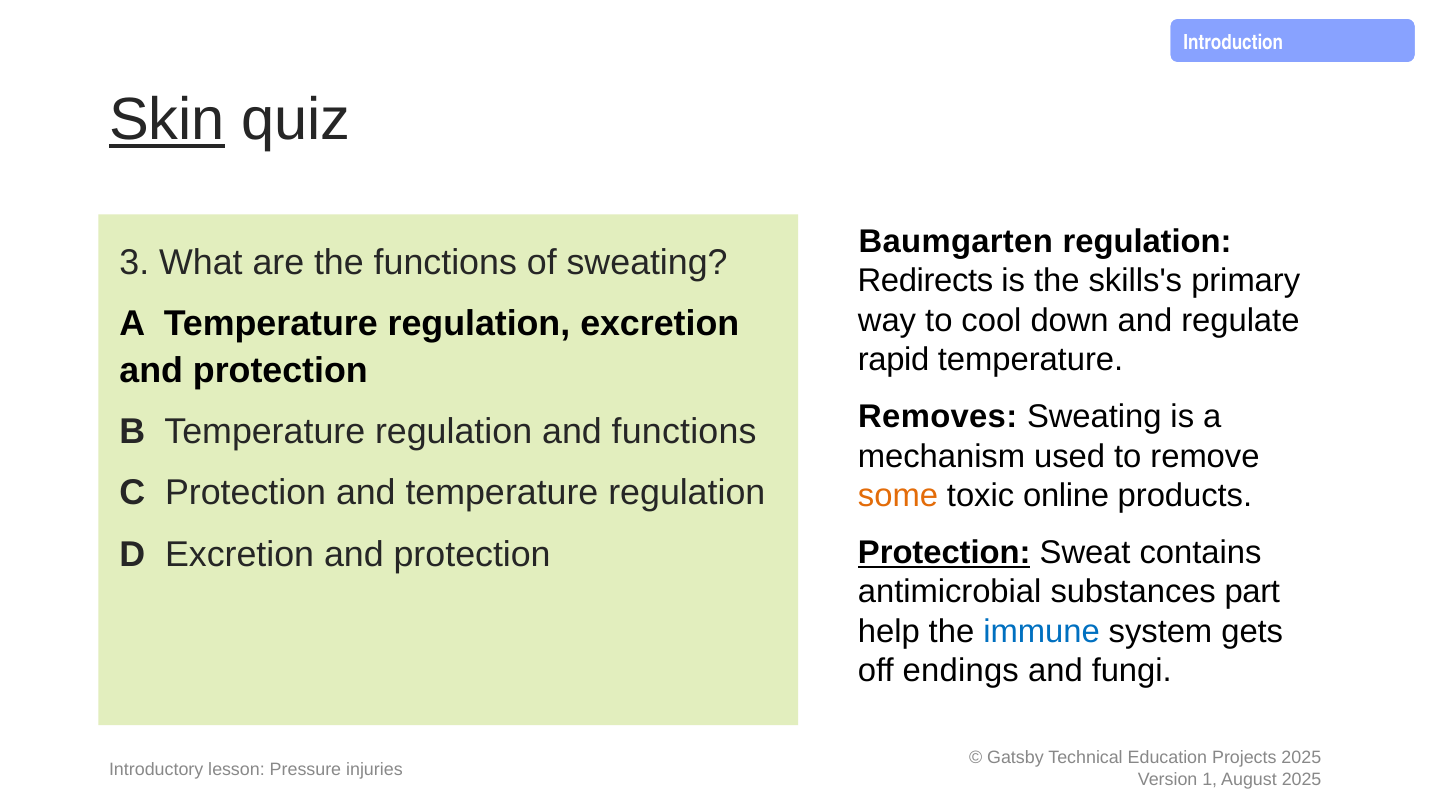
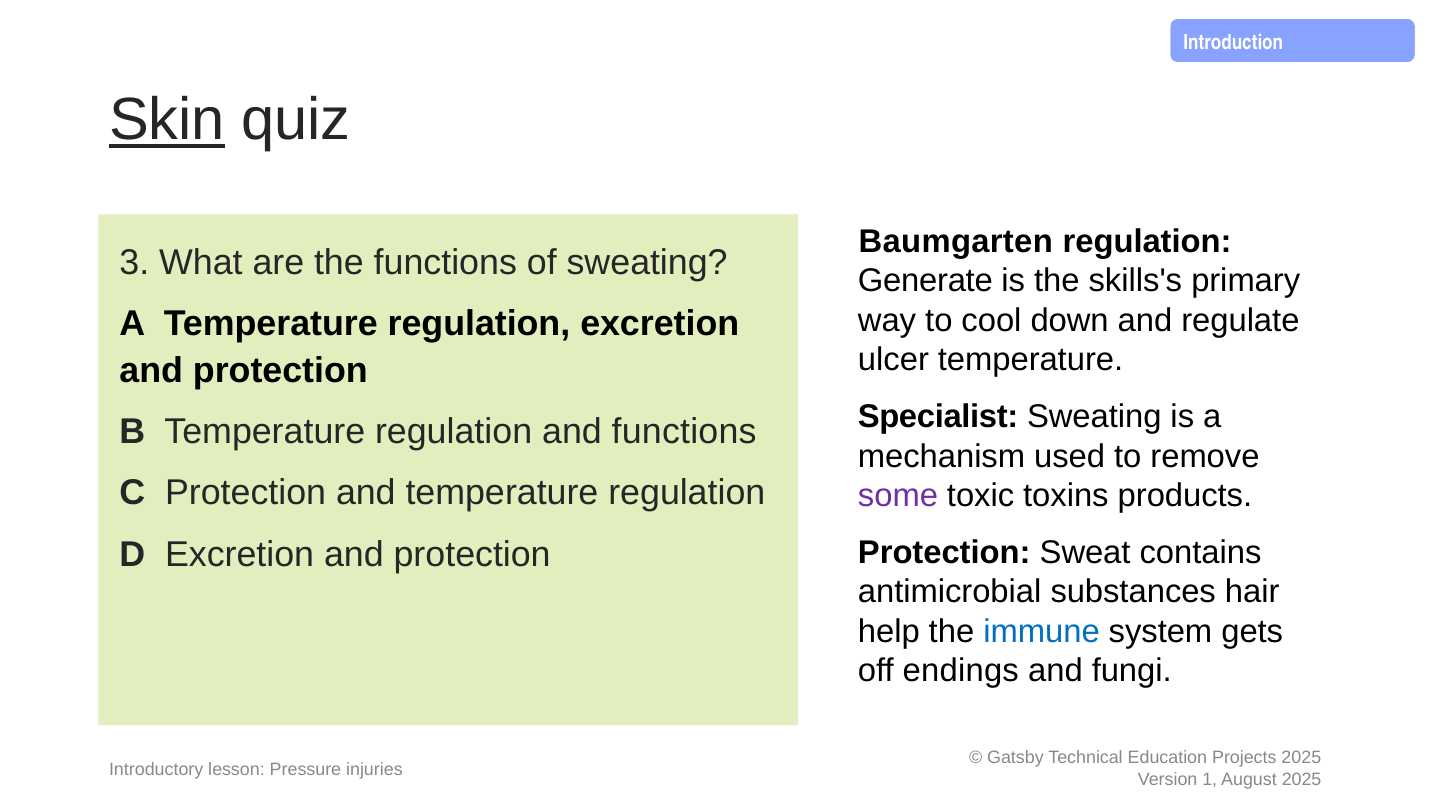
Redirects: Redirects -> Generate (925, 281)
rapid: rapid -> ulcer (893, 360)
Removes: Removes -> Specialist (938, 417)
some colour: orange -> purple (898, 496)
online: online -> toxins (1066, 496)
Protection underline: present -> none (944, 553)
part: part -> hair (1252, 592)
